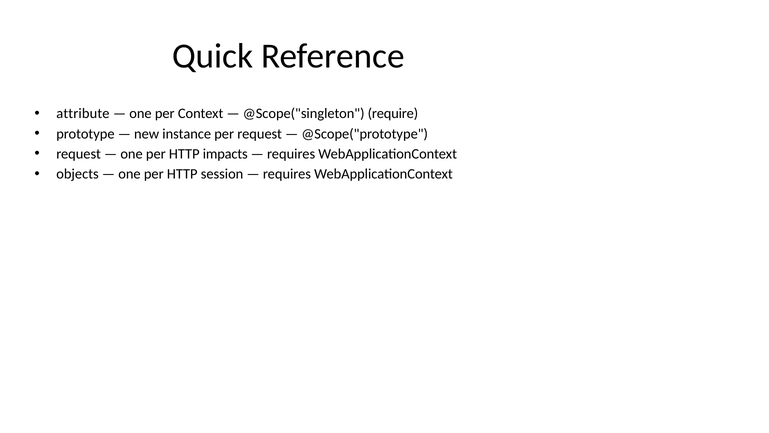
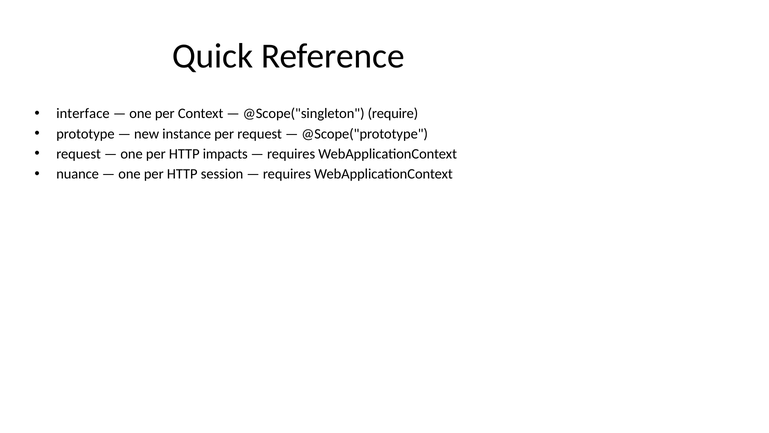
attribute: attribute -> interface (83, 114)
objects: objects -> nuance (78, 174)
